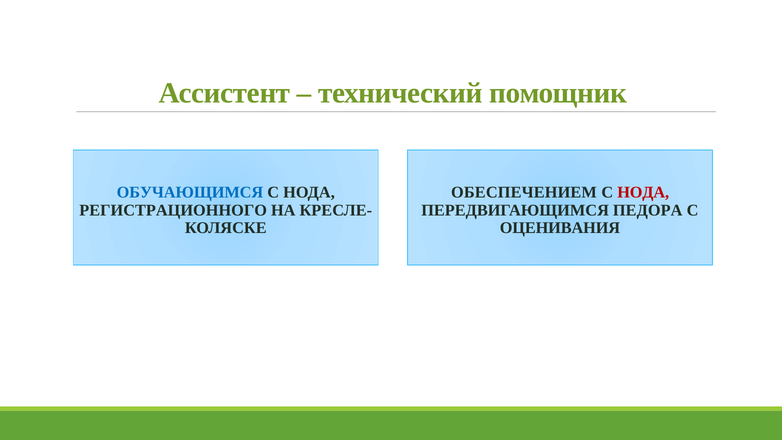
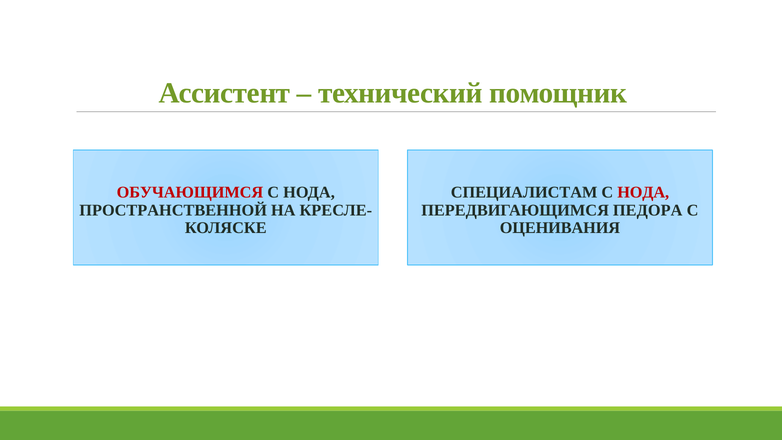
ОБУЧАЮЩИМСЯ colour: blue -> red (190, 192)
ОБЕСПЕЧЕНИЕМ: ОБЕСПЕЧЕНИЕМ -> СПЕЦИАЛИСТАМ (524, 192)
РЕГИСТРАЦИОННОГО: РЕГИСТРАЦИОННОГО -> ПРОСТРАНСТВЕННОЙ (173, 210)
